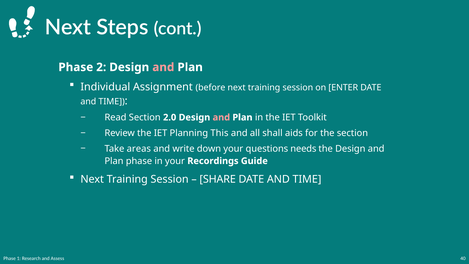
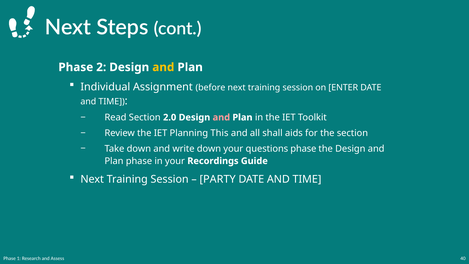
and colour: pink -> yellow (163, 67)
Take areas: areas -> down (139, 149)
questions needs: needs -> phase (303, 149)
SHARE: SHARE -> PARTY (218, 179)
